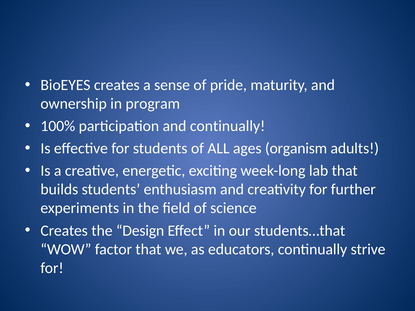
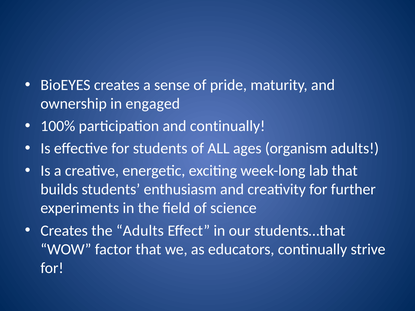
program: program -> engaged (153, 104)
the Design: Design -> Adults (140, 231)
